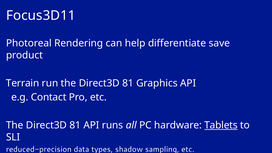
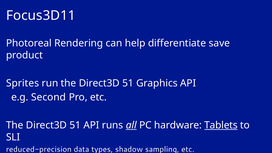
Terrain: Terrain -> Sprites (23, 83)
run the Direct3D 81: 81 -> 51 (128, 83)
Contact: Contact -> Second (49, 97)
81: 81 -> 51 (75, 125)
all underline: none -> present (131, 125)
